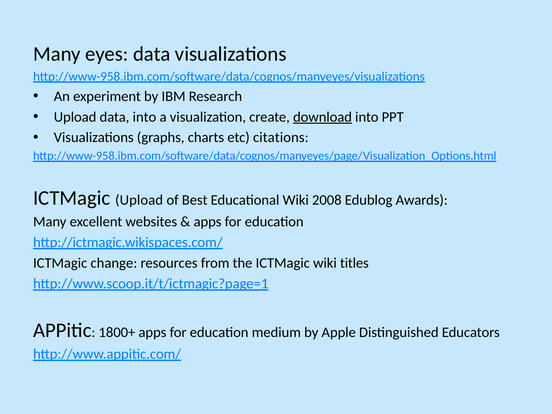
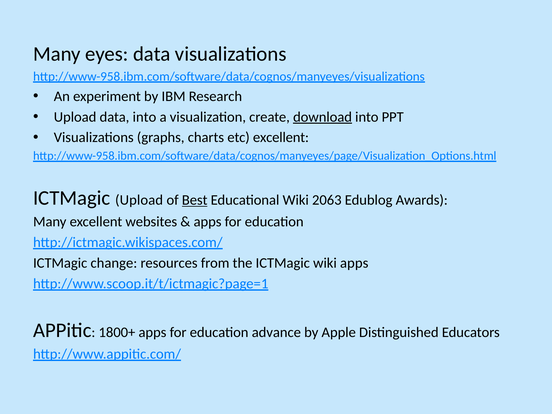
etc citations: citations -> excellent (281, 137)
Best underline: none -> present (195, 200)
2008: 2008 -> 2063 (327, 200)
wiki titles: titles -> apps (354, 263)
medium: medium -> advance (276, 332)
